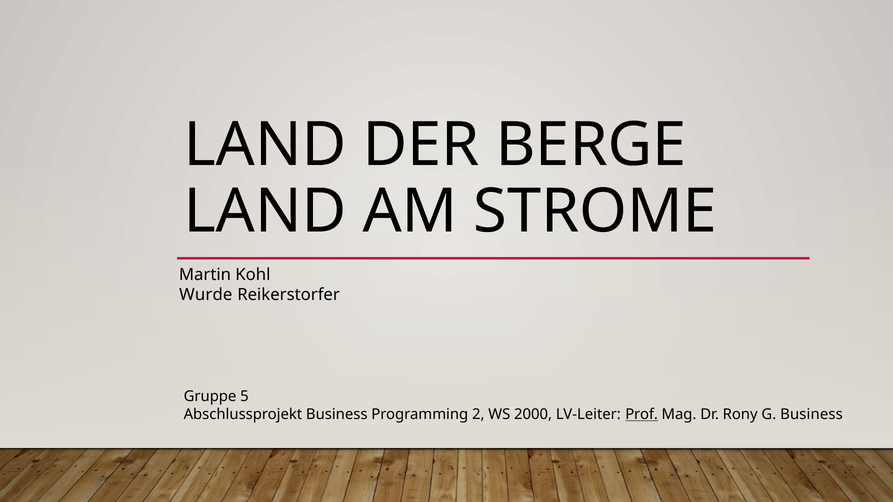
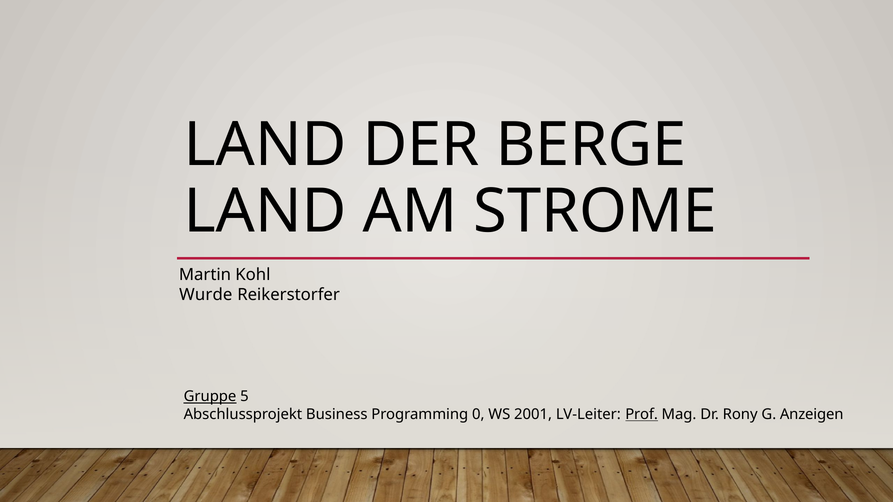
Gruppe underline: none -> present (210, 397)
2: 2 -> 0 (478, 415)
2000: 2000 -> 2001 (533, 415)
G Business: Business -> Anzeigen (812, 415)
